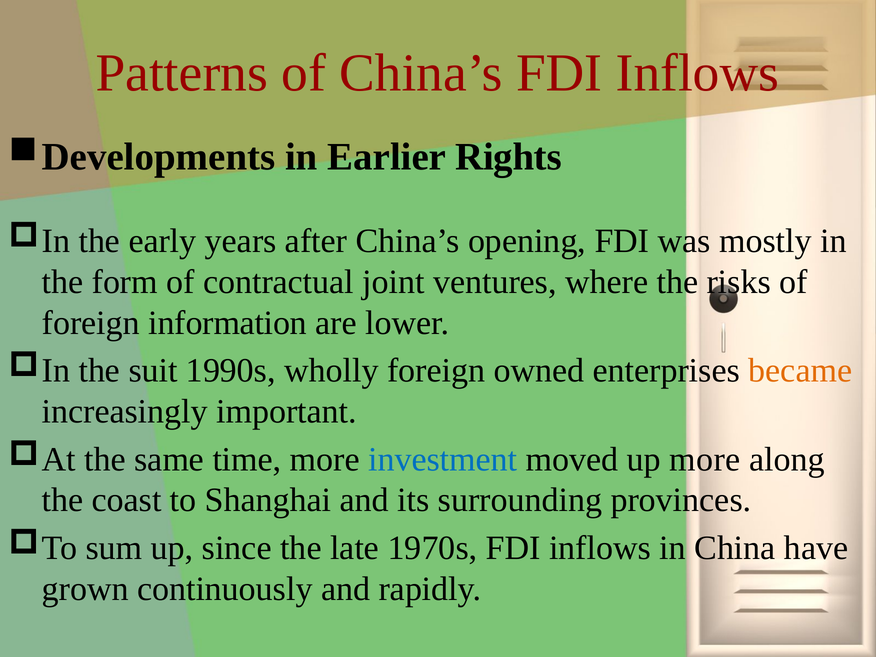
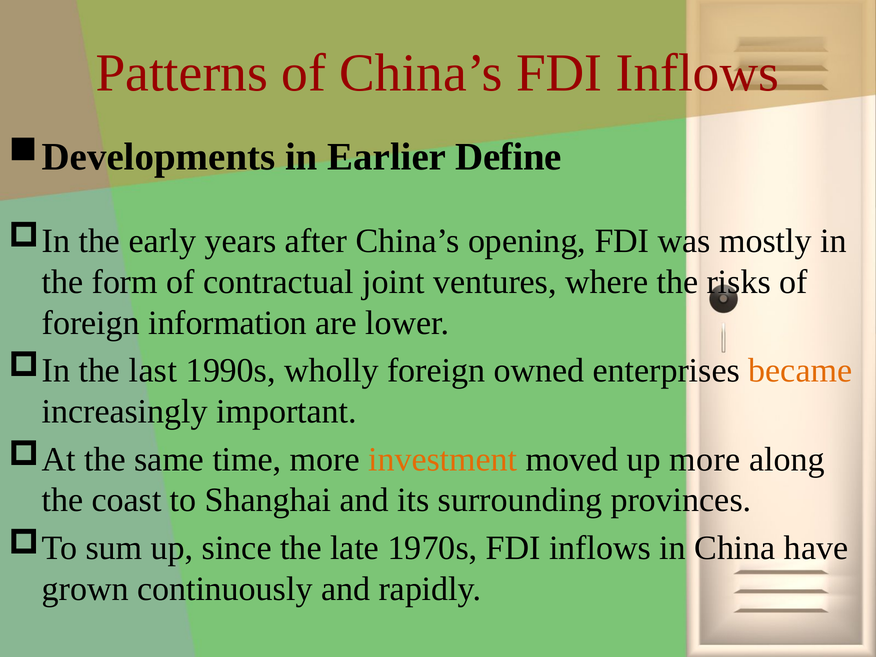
Rights: Rights -> Define (508, 157)
suit: suit -> last (153, 371)
investment colour: blue -> orange (443, 459)
